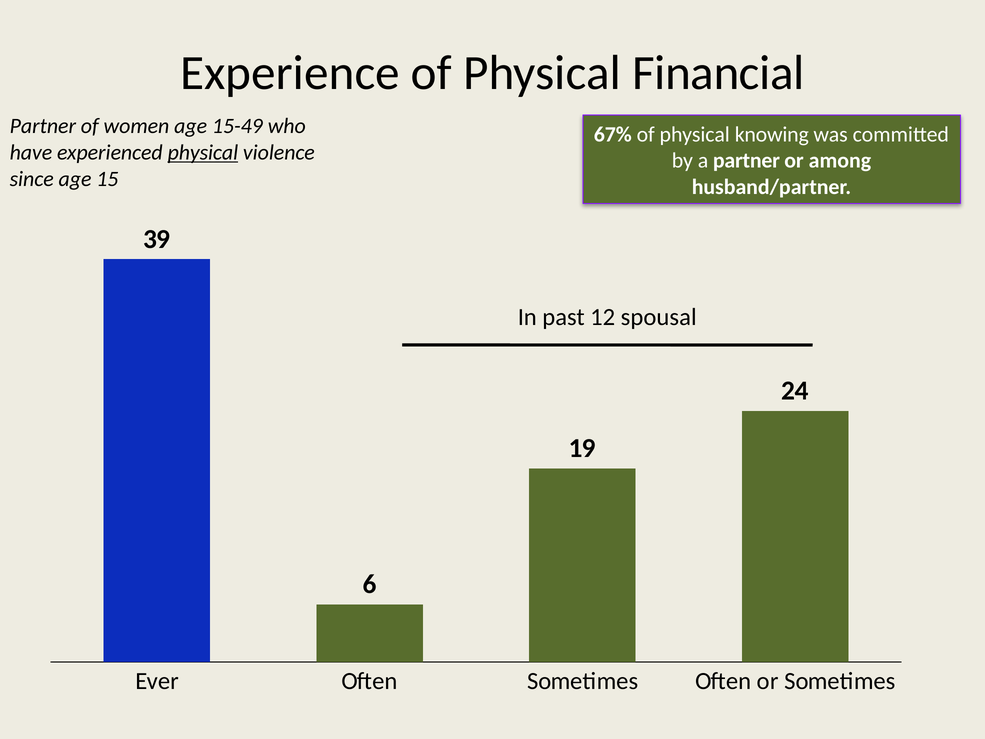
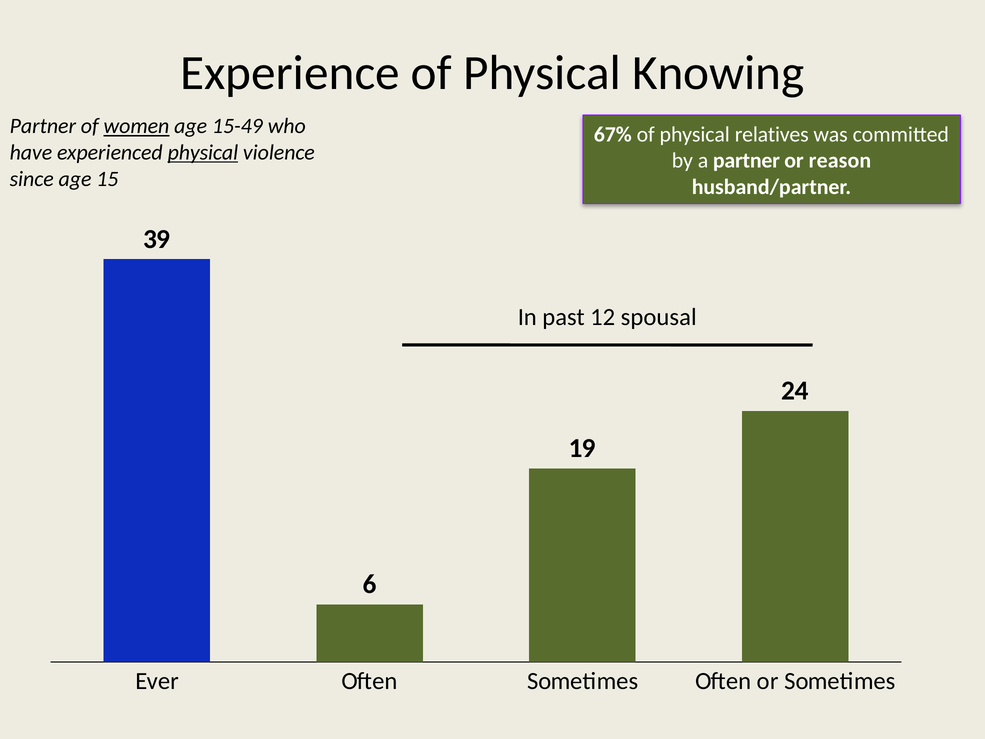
Financial: Financial -> Knowing (718, 73)
women underline: none -> present (136, 126)
knowing: knowing -> relatives (772, 134)
among: among -> reason (840, 161)
